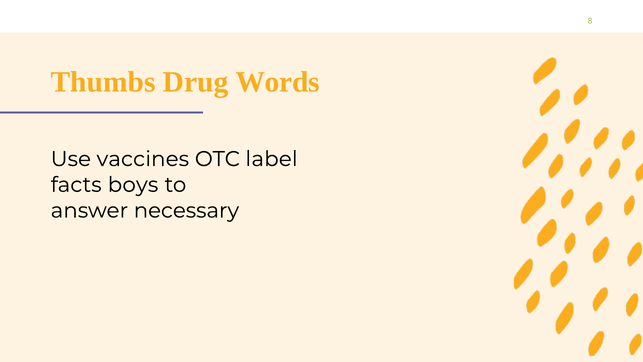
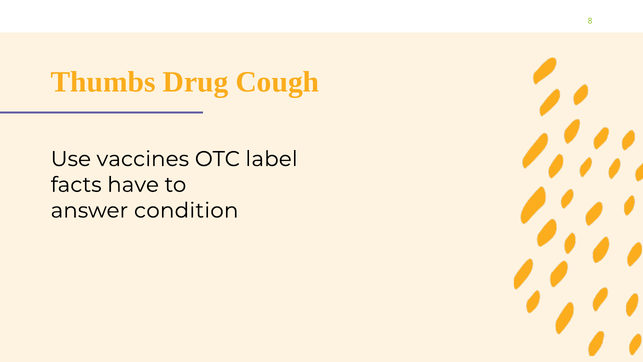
Words: Words -> Cough (277, 82)
boys: boys -> have (133, 185)
necessary: necessary -> condition (186, 210)
